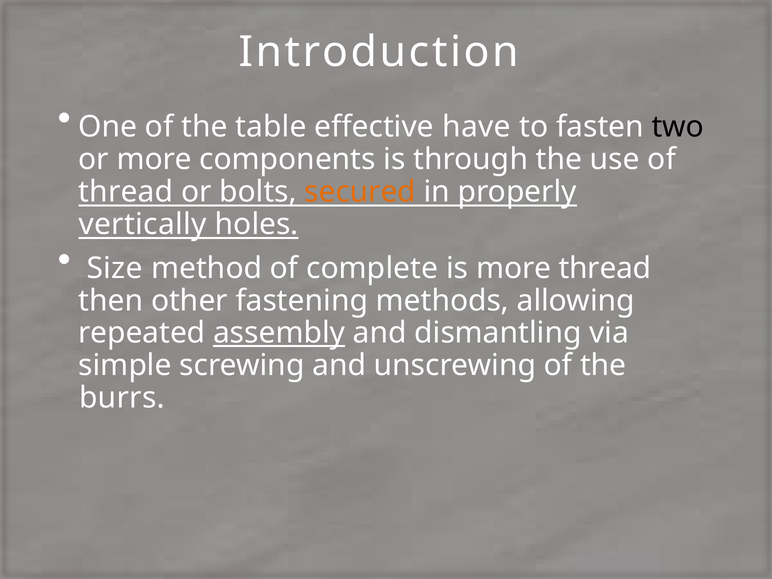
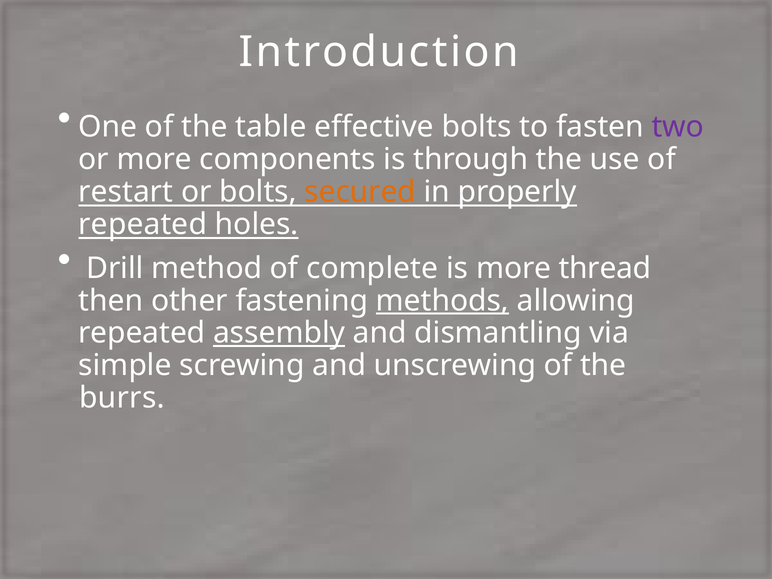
effective have: have -> bolts (477, 127)
two colour: black -> purple (678, 127)
thread: thread -> restart (126, 192)
vertically: vertically -> repeated (143, 224)
Size: Size -> Drill (115, 268)
methods underline: none -> present (442, 301)
